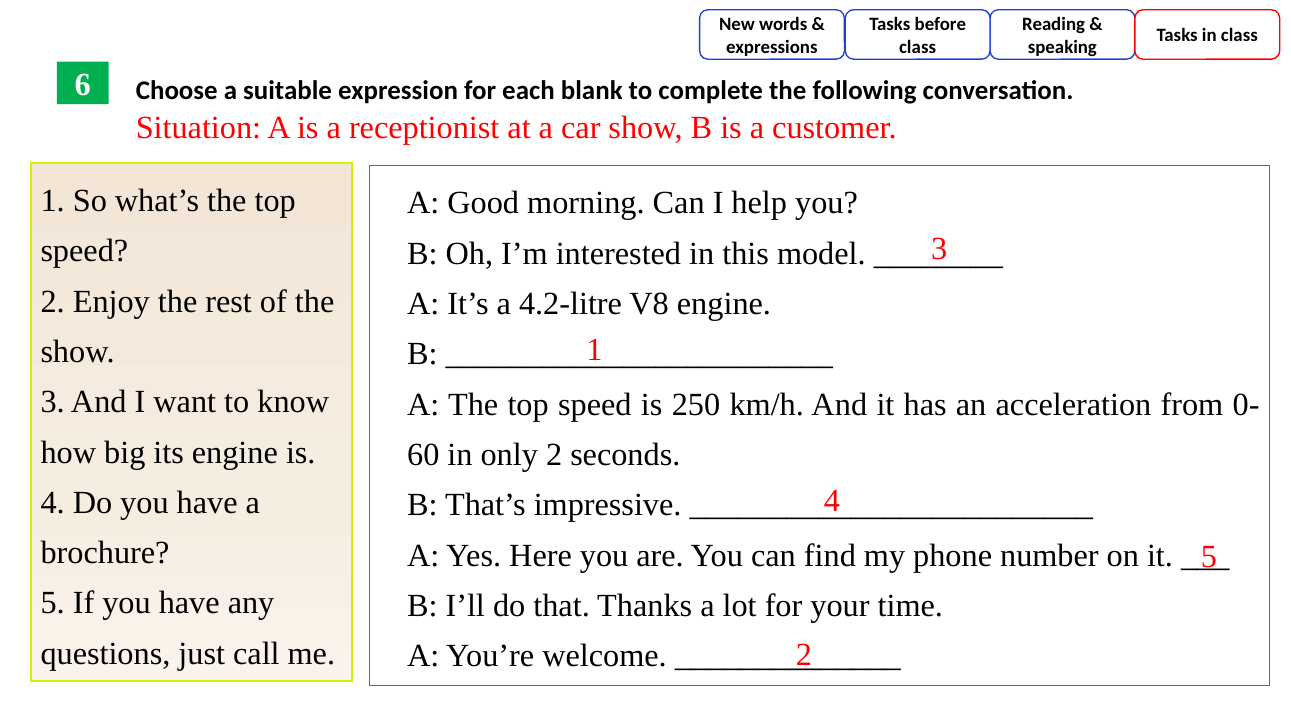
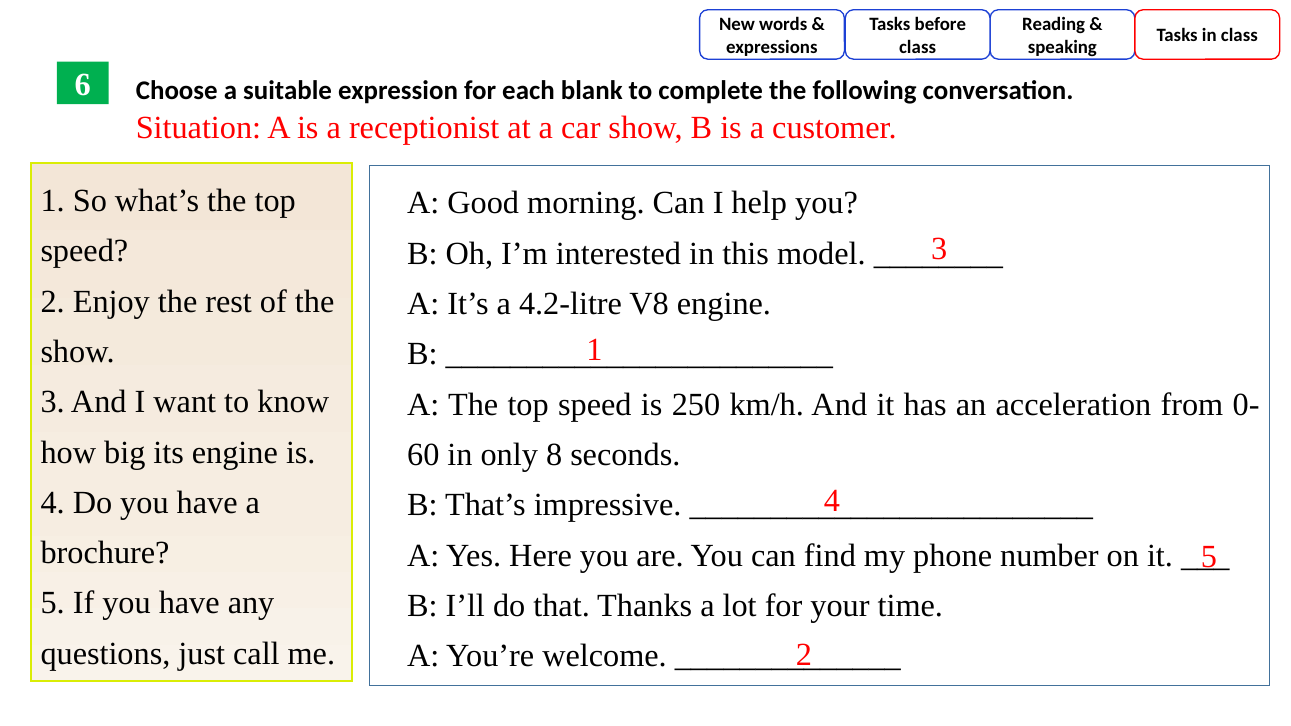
only 2: 2 -> 8 (554, 455)
